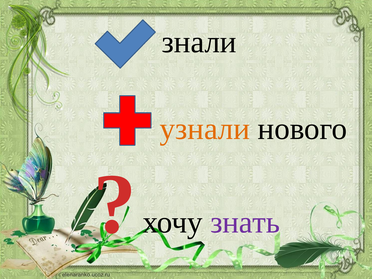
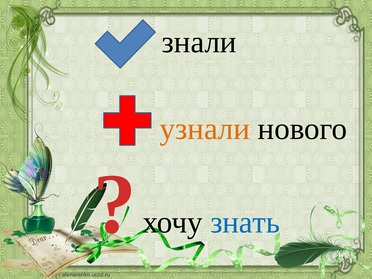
знать colour: purple -> blue (245, 222)
